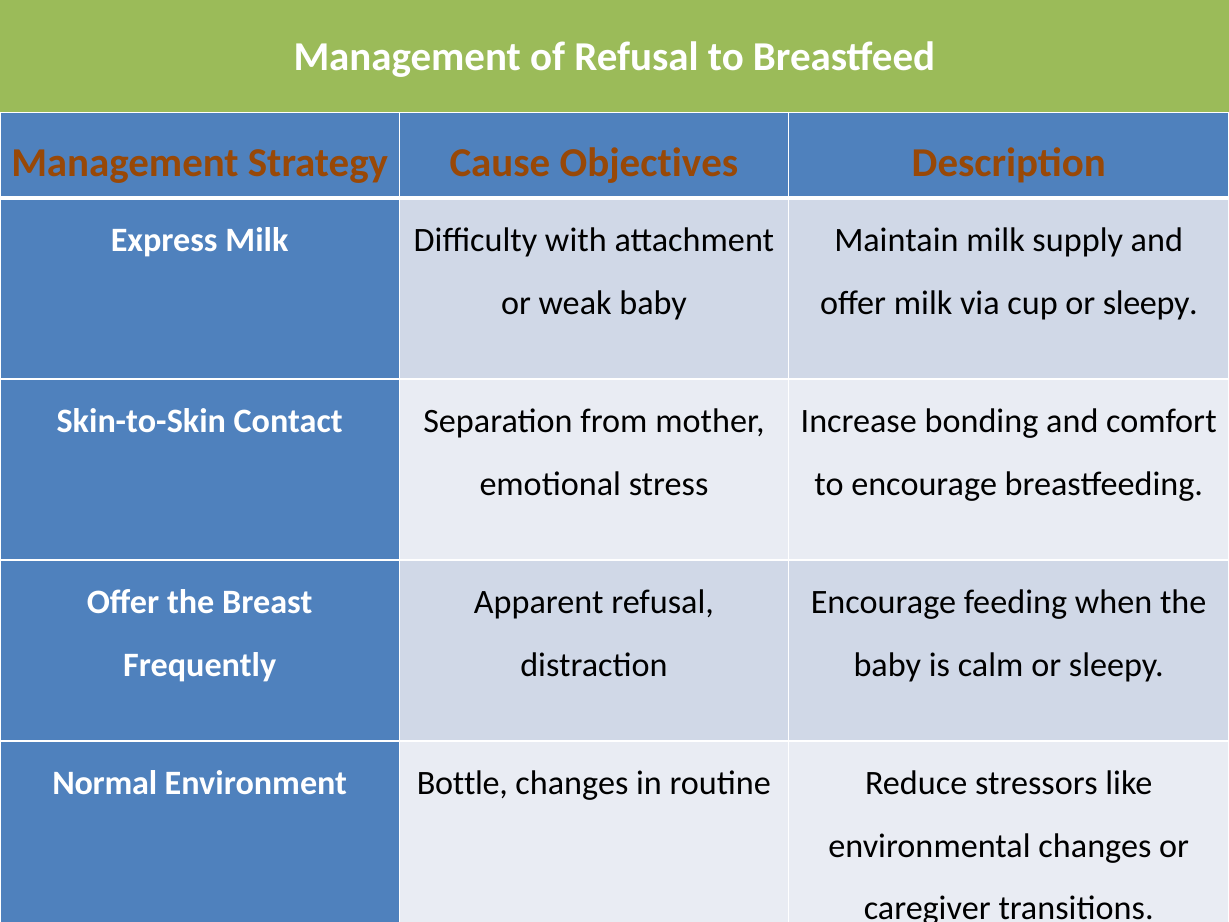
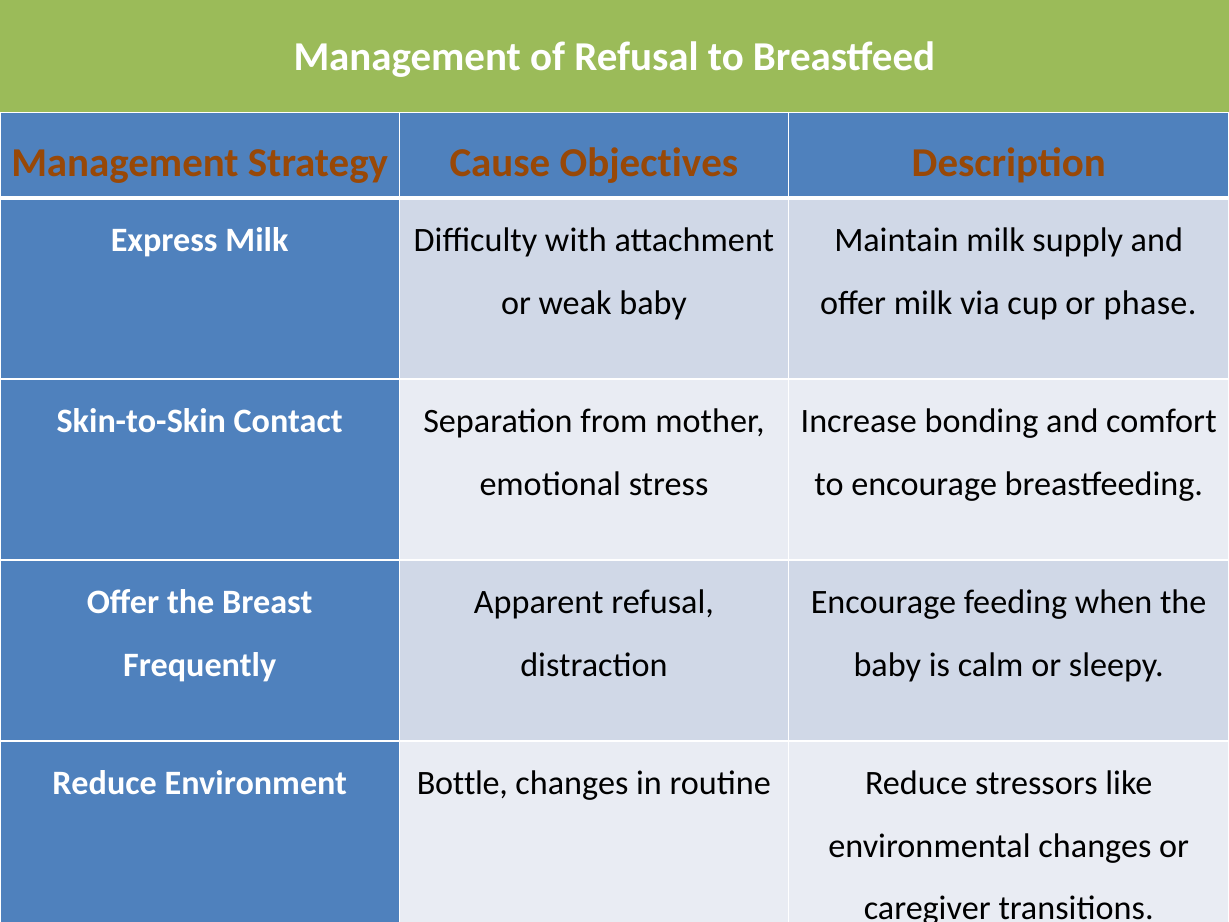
cup or sleepy: sleepy -> phase (1150, 303)
Normal: Normal -> Reduce (105, 783)
